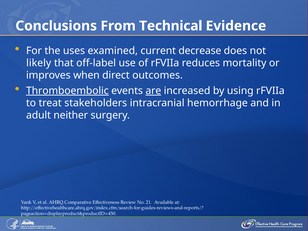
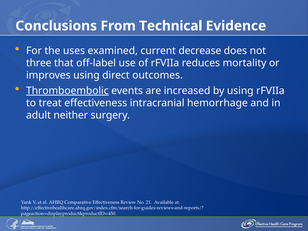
likely: likely -> three (39, 63)
improves when: when -> using (86, 75)
are underline: present -> none (153, 91)
treat stakeholders: stakeholders -> effectiveness (96, 103)
